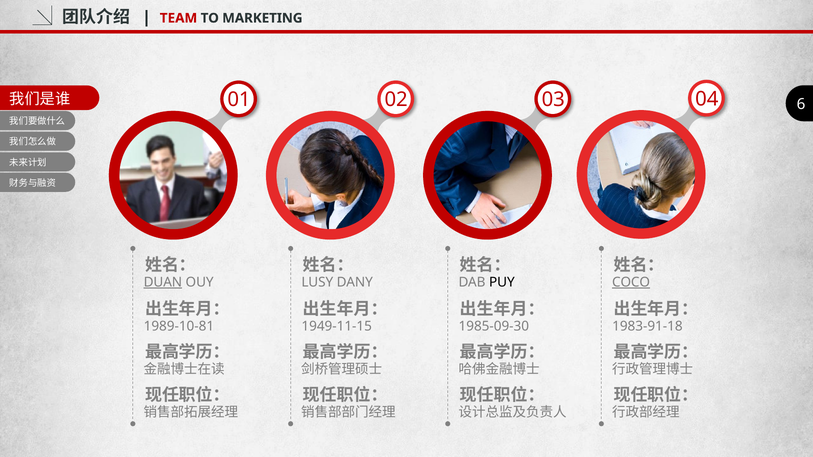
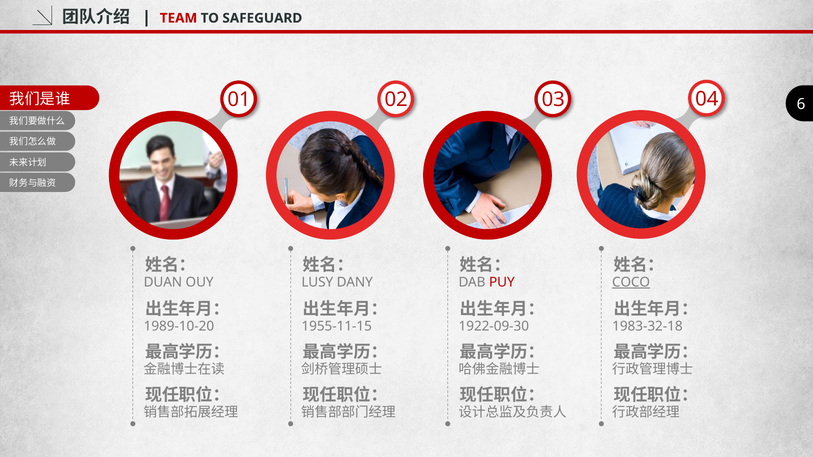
MARKETING: MARKETING -> SAFEGUARD (262, 18)
DUAN underline: present -> none (163, 282)
PUY colour: black -> red (502, 282)
1989-10-81: 1989-10-81 -> 1989-10-20 (179, 326)
1949-11-15: 1949-11-15 -> 1955-11-15 (337, 326)
1985-09-30: 1985-09-30 -> 1922-09-30 (494, 326)
1983-91-18: 1983-91-18 -> 1983-32-18 (647, 326)
